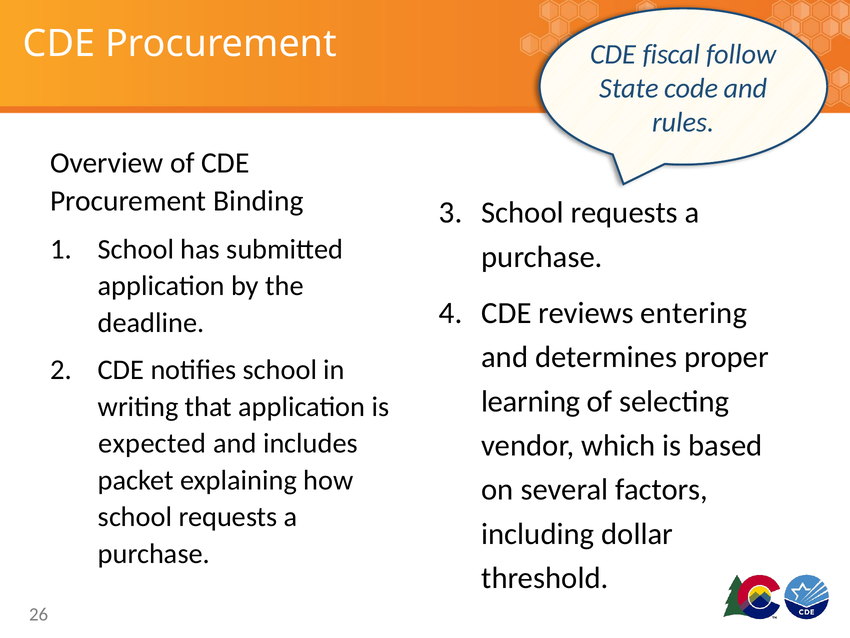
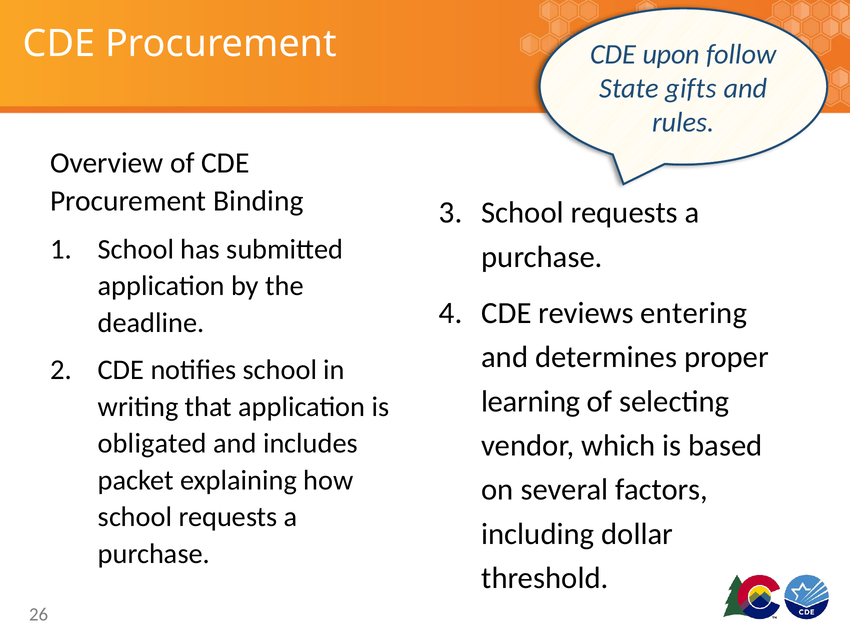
fiscal: fiscal -> upon (671, 54)
code: code -> gifts (691, 88)
expected: expected -> obligated (152, 443)
